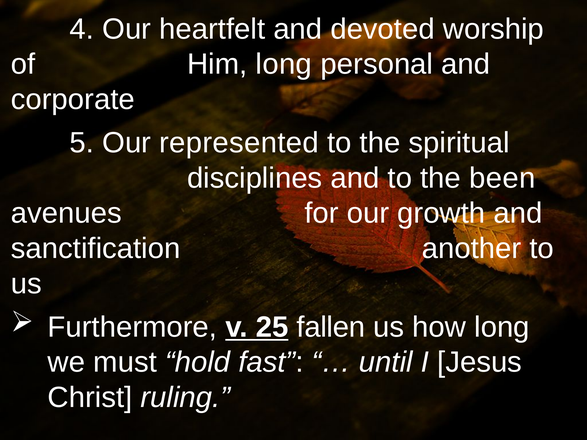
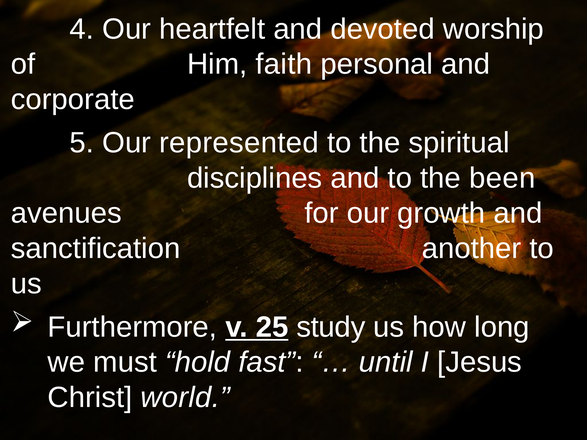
Him long: long -> faith (284, 64)
fallen: fallen -> study (331, 327)
ruling: ruling -> world (185, 398)
